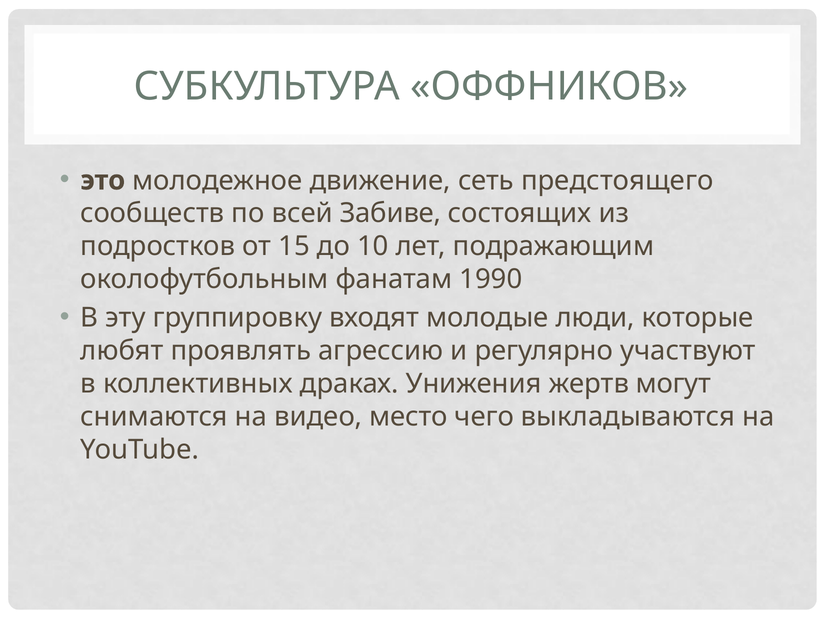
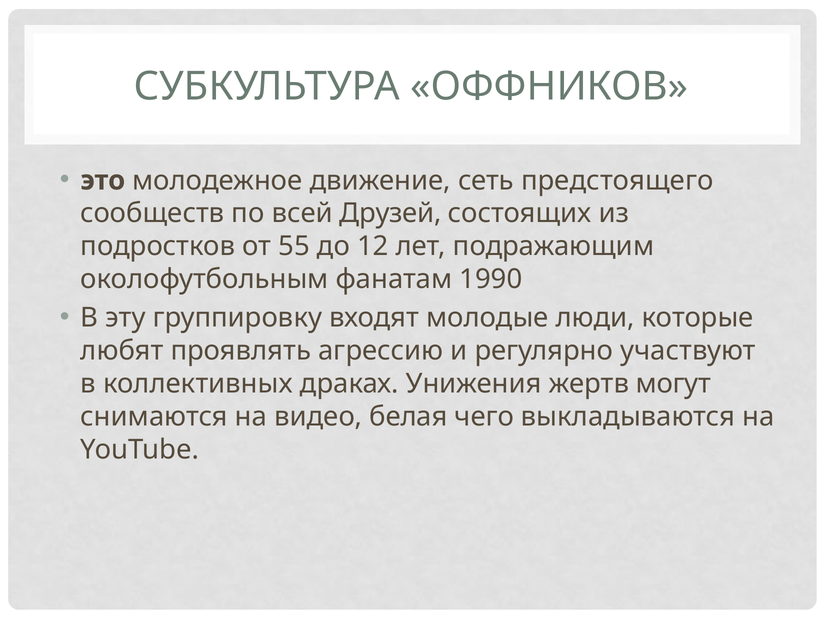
Забиве: Забиве -> Друзей (390, 214)
15: 15 -> 55 (294, 247)
10: 10 -> 12 (373, 247)
место: место -> белая (408, 417)
